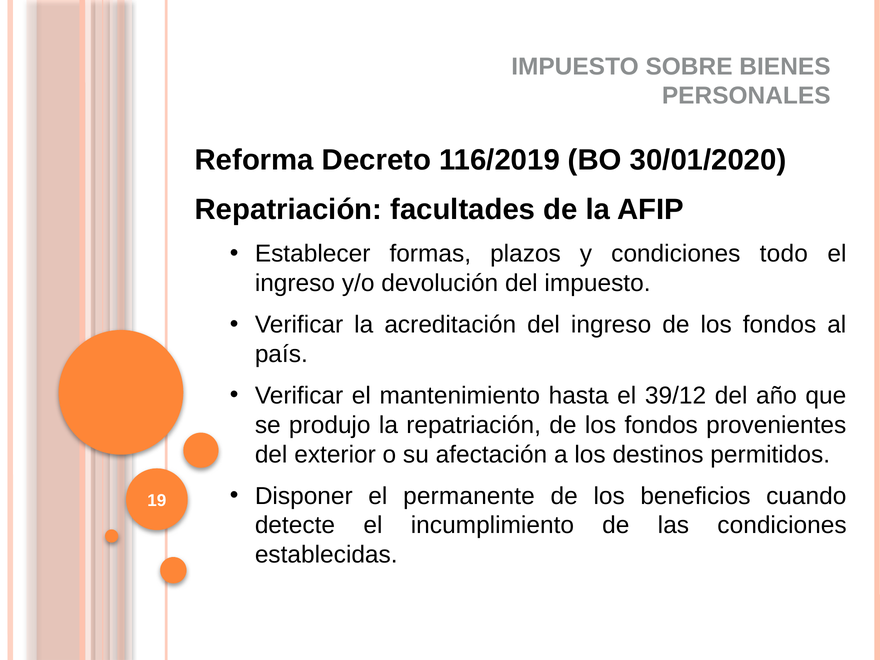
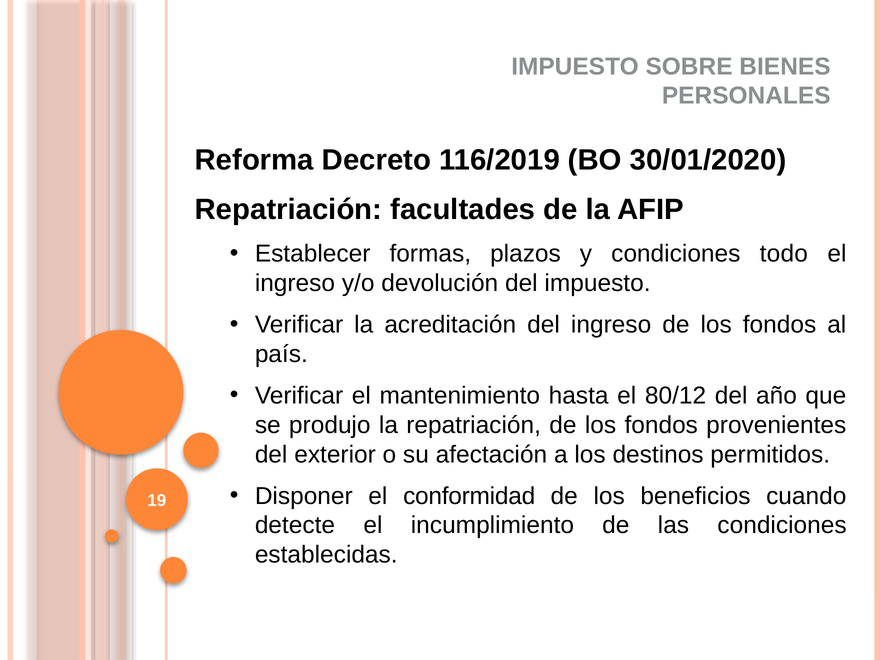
39/12: 39/12 -> 80/12 (676, 396)
permanente: permanente -> conformidad (469, 496)
